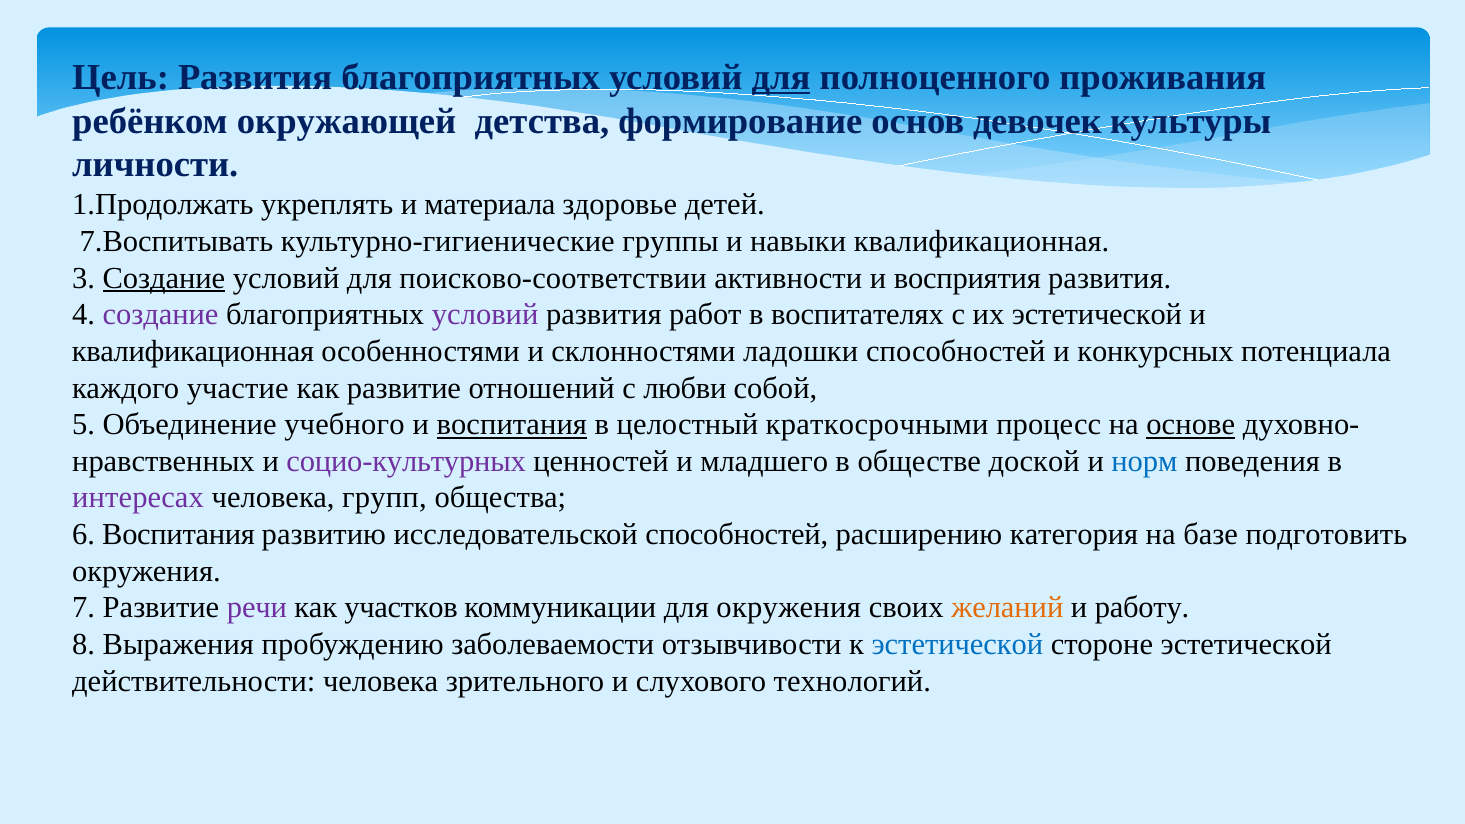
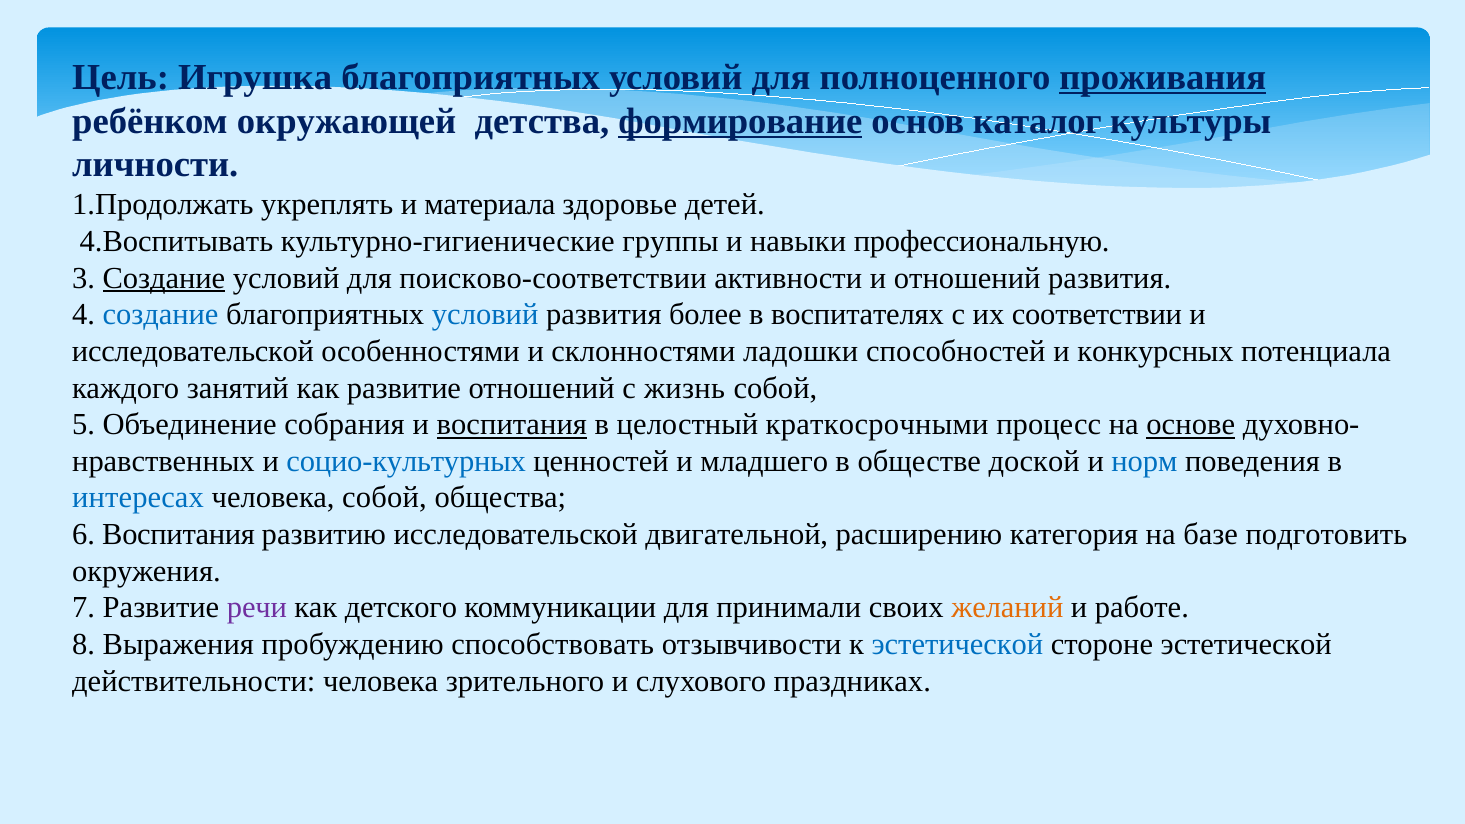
Цель Развития: Развития -> Игрушка (255, 77)
для underline: present -> none (781, 77)
проживания underline: none -> present (1163, 77)
формирование underline: none -> present (740, 121)
девочек: девочек -> каталог (1037, 121)
7.Воспитывать: 7.Воспитывать -> 4.Воспитывать (176, 241)
навыки квалификационная: квалификационная -> профессиональную (982, 241)
и восприятия: восприятия -> отношений (967, 278)
создание colour: purple -> blue (161, 315)
условий colour: purple -> blue (485, 315)
работ: работ -> более (705, 315)
их эстетической: эстетической -> соответствии (1097, 315)
квалификационная: квалификационная -> исследовательской (193, 351)
участие: участие -> занятий (238, 388)
любви: любви -> жизнь (685, 388)
учебного: учебного -> собрания (345, 425)
социо-культурных colour: purple -> blue (406, 461)
интересах colour: purple -> blue (138, 498)
человека групп: групп -> собой (384, 498)
исследовательской способностей: способностей -> двигательной (737, 535)
участков: участков -> детского (401, 608)
для окружения: окружения -> принимали (789, 608)
работу: работу -> работе (1142, 608)
заболеваемости: заболеваемости -> способствовать (553, 644)
технологий: технологий -> праздниках (852, 681)
